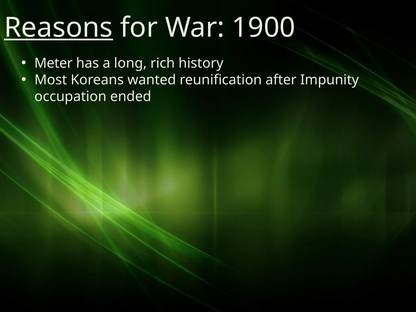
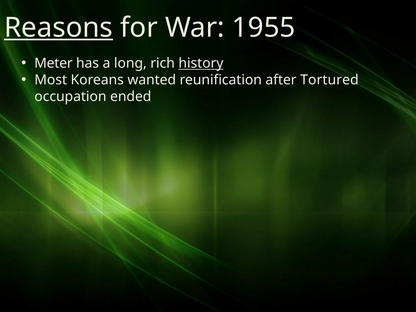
1900: 1900 -> 1955 (264, 28)
history underline: none -> present (201, 63)
Impunity: Impunity -> Tortured (329, 80)
